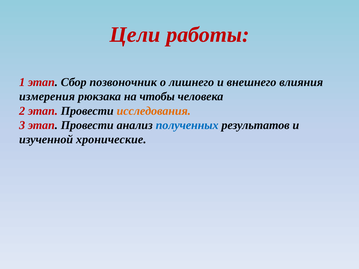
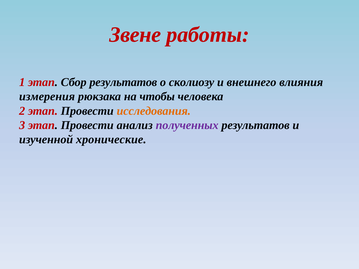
Цели: Цели -> Звене (135, 35)
Сбор позвоночник: позвоночник -> результатов (123, 82)
лишнего: лишнего -> сколиозу (192, 82)
полученных colour: blue -> purple (187, 125)
